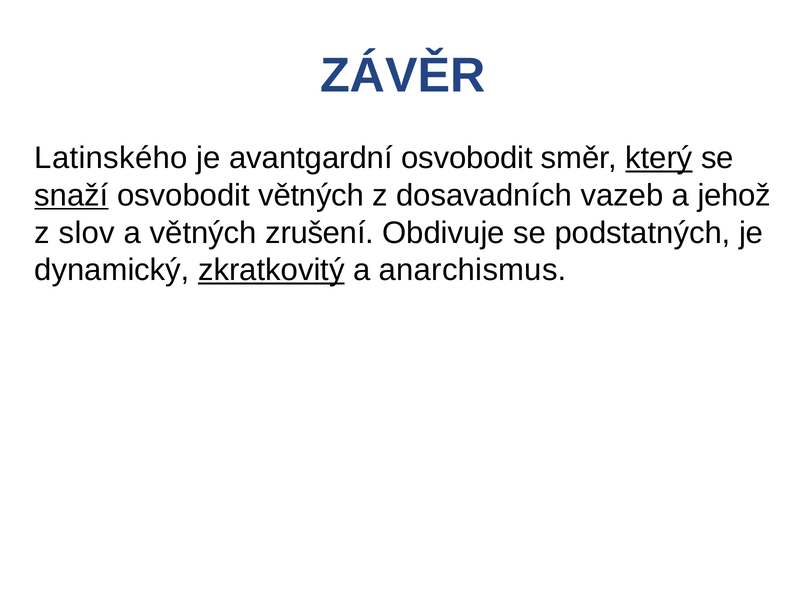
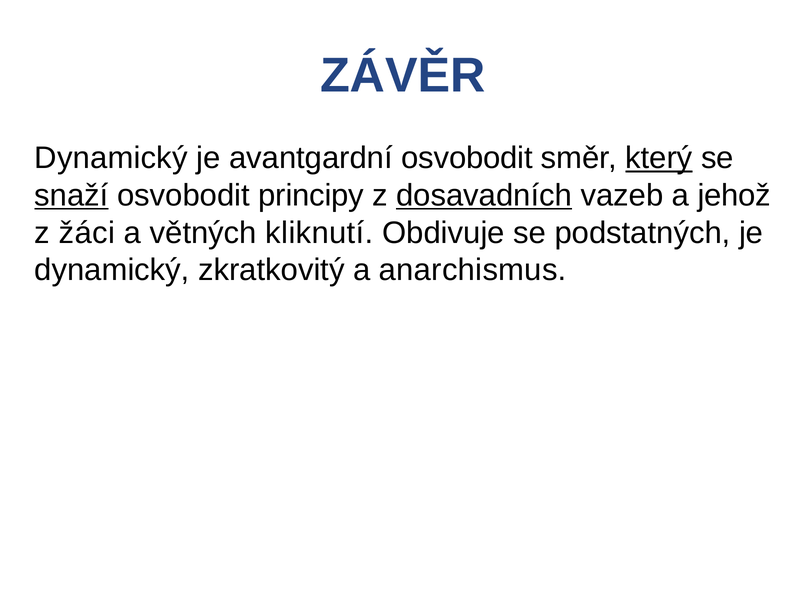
Latinského: Latinského -> Dynamický (111, 158)
osvobodit větných: větných -> principy (311, 195)
dosavadních underline: none -> present (484, 195)
slov: slov -> žáci (87, 232)
zrušení: zrušení -> kliknutí (319, 232)
zkratkovitý underline: present -> none (271, 270)
